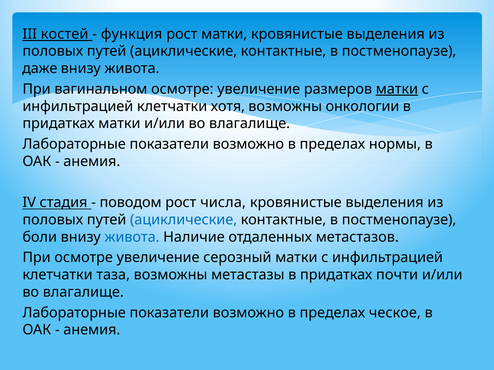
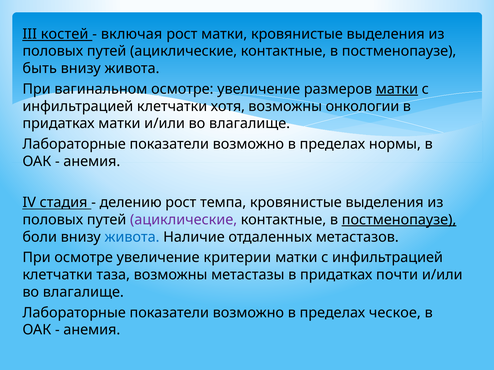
функция: функция -> включая (132, 34)
даже: даже -> быть (40, 69)
поводом: поводом -> делению (131, 203)
числа: числа -> темпа (223, 203)
ациклические colour: blue -> purple (184, 220)
постменопаузе underline: none -> present (399, 220)
серозный: серозный -> критерии (237, 258)
